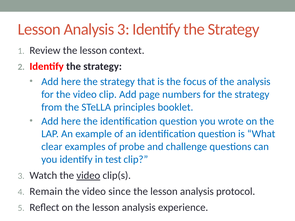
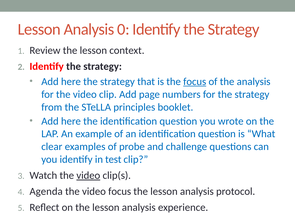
Analysis 3: 3 -> 0 (123, 29)
focus underline: none -> present (195, 82)
Remain: Remain -> Agenda (46, 192)
video since: since -> focus (120, 192)
